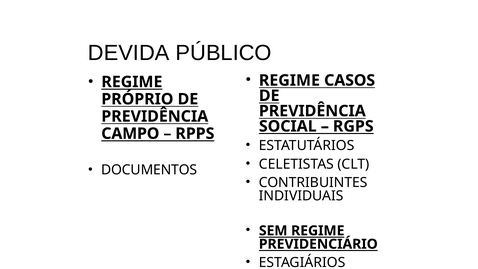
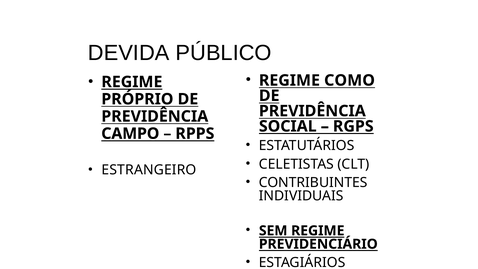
CASOS: CASOS -> COMO (350, 80)
DOCUMENTOS: DOCUMENTOS -> ESTRANGEIRO (149, 170)
